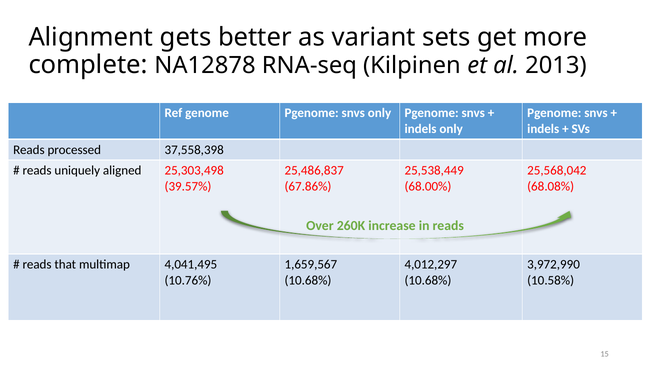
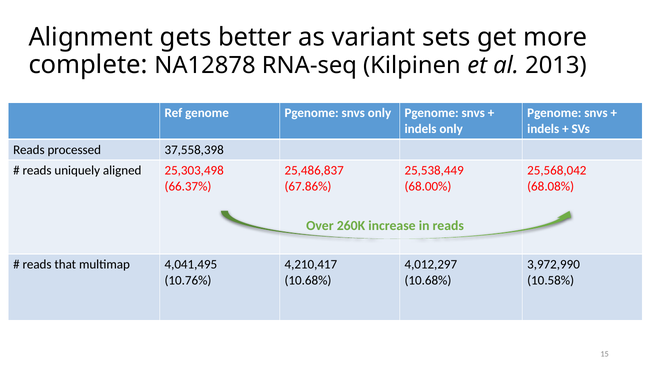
39.57%: 39.57% -> 66.37% (188, 186)
1,659,567: 1,659,567 -> 4,210,417 (311, 264)
